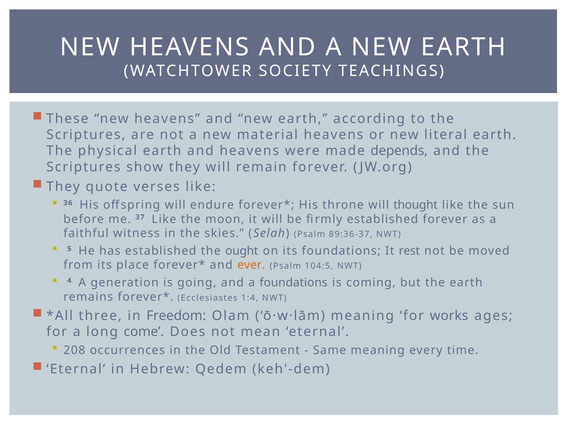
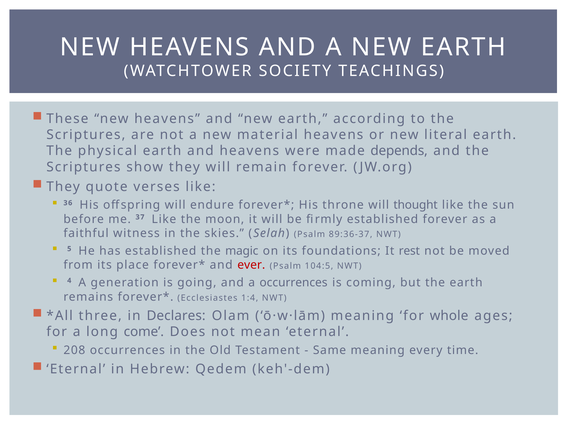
ought: ought -> magic (242, 251)
ever colour: orange -> red (251, 265)
a foundations: foundations -> occurrences (294, 283)
Freedom: Freedom -> Declares (176, 316)
works: works -> whole (449, 316)
